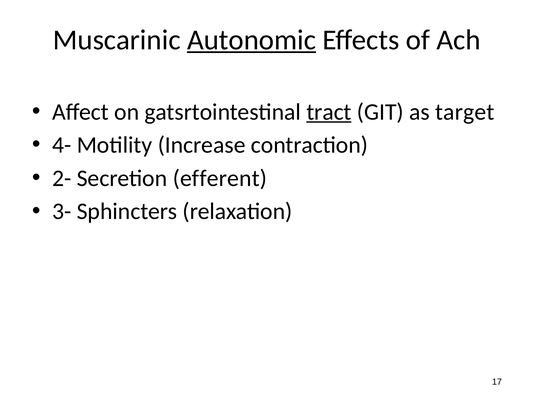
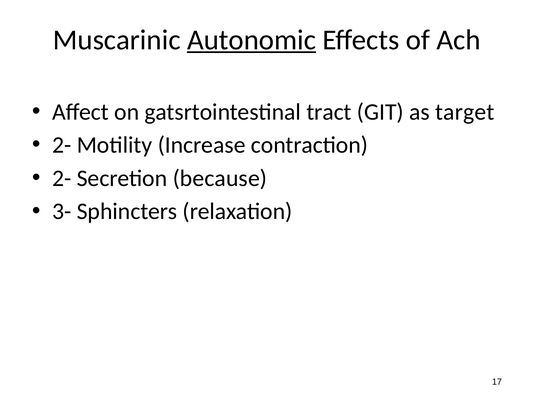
tract underline: present -> none (329, 112)
4-: 4- -> 2- (62, 145)
efferent: efferent -> because (220, 178)
